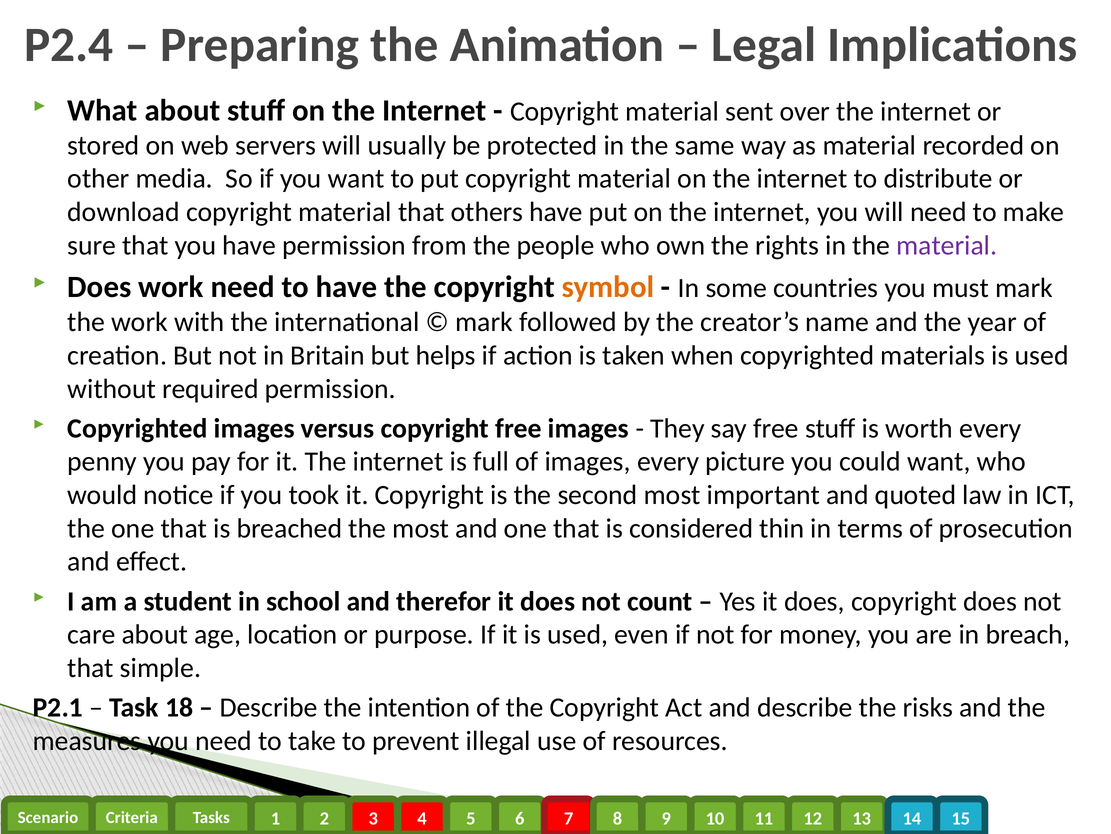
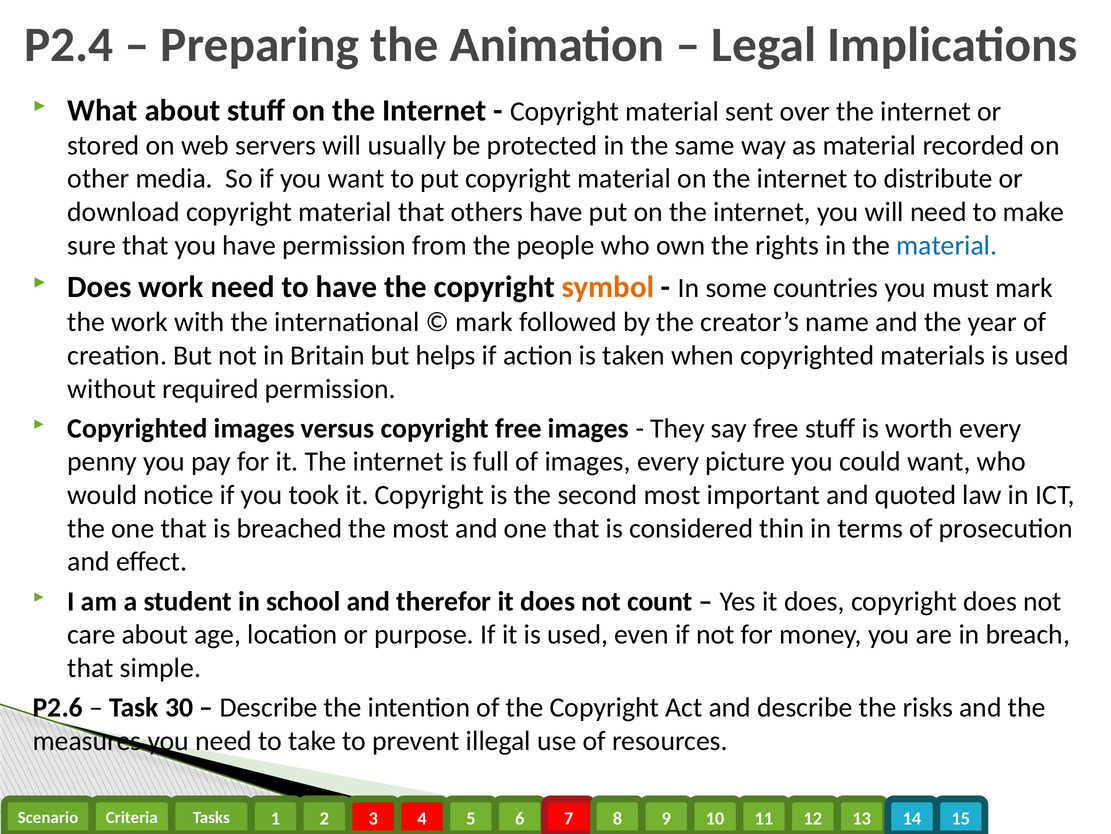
material colour: purple -> blue (947, 245)
P2.1: P2.1 -> P2.6 (58, 707)
18: 18 -> 30 (179, 707)
